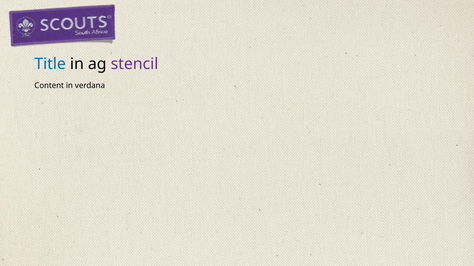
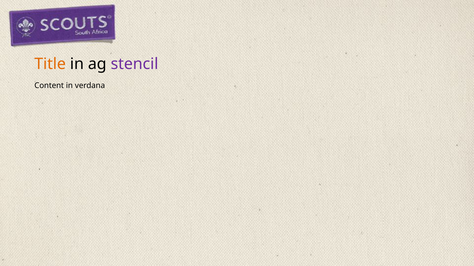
Title colour: blue -> orange (50, 64)
